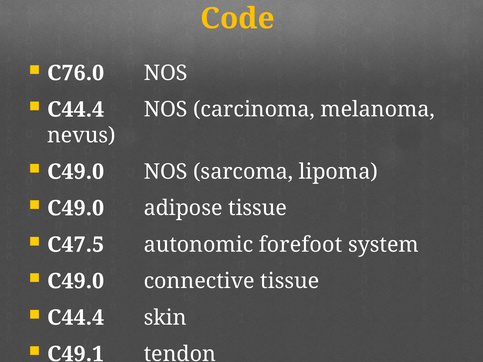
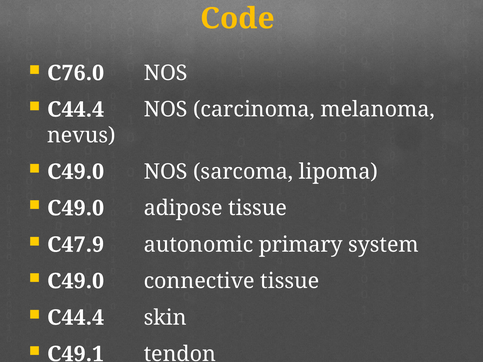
C47.5: C47.5 -> C47.9 (76, 245)
forefoot: forefoot -> primary (301, 245)
